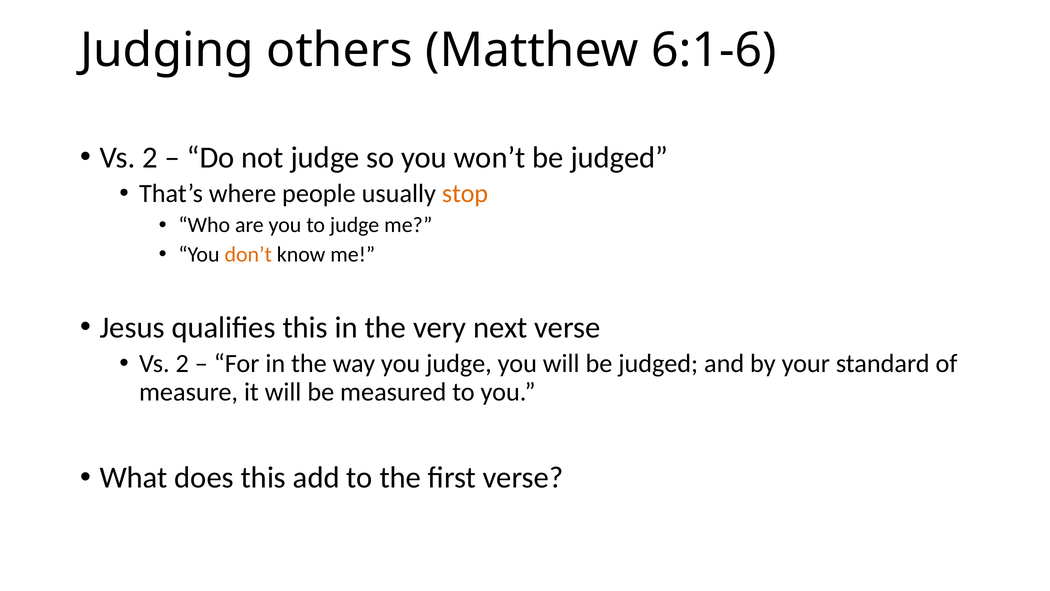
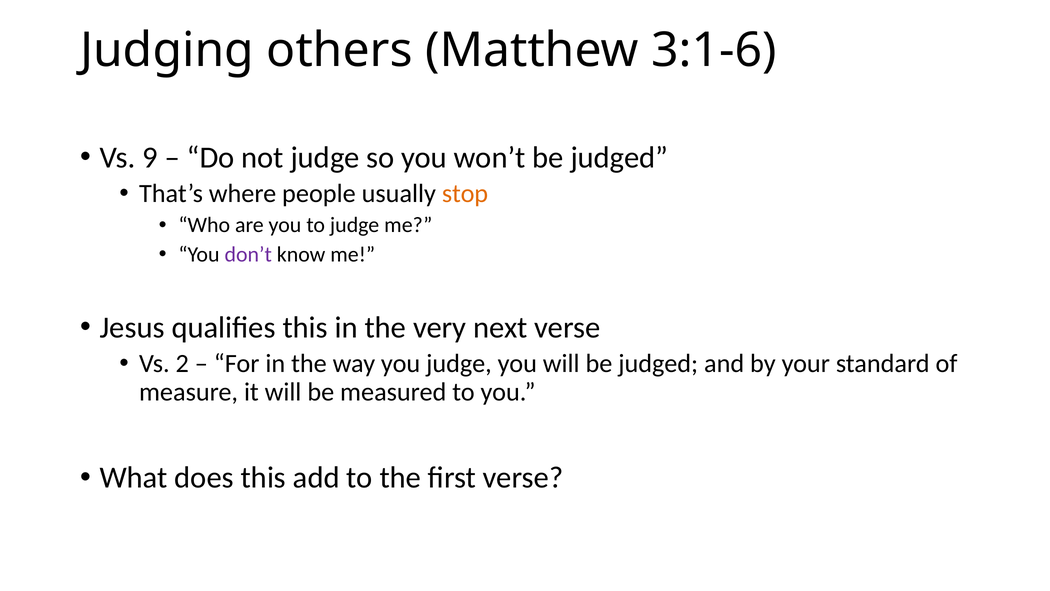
6:1-6: 6:1-6 -> 3:1-6 (714, 51)
2: 2 -> 9 (150, 157)
don’t colour: orange -> purple (248, 254)
